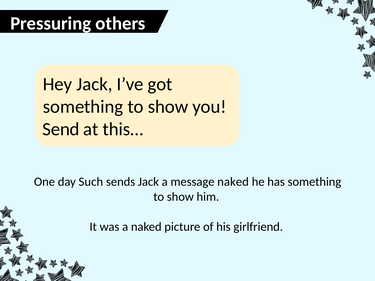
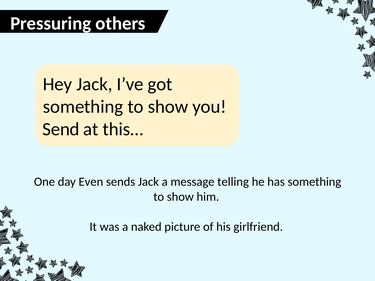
Such: Such -> Even (91, 182)
message naked: naked -> telling (233, 182)
